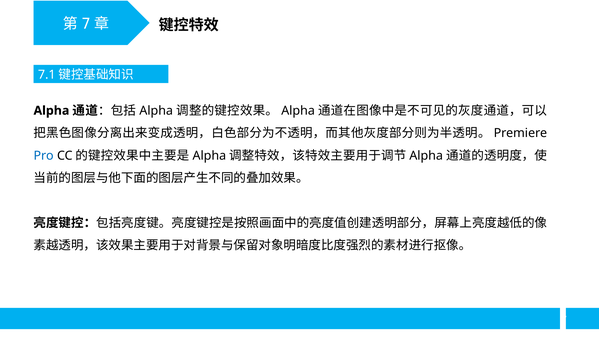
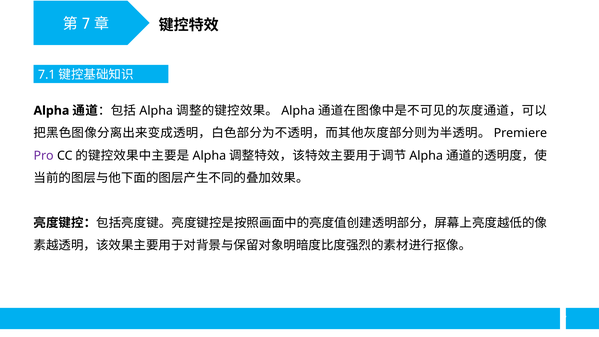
Pro colour: blue -> purple (44, 156)
